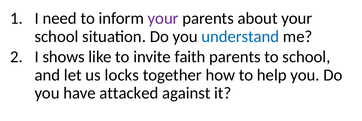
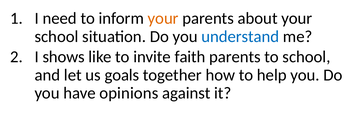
your colour: purple -> orange (163, 18)
locks: locks -> goals (122, 75)
attacked: attacked -> opinions (129, 93)
